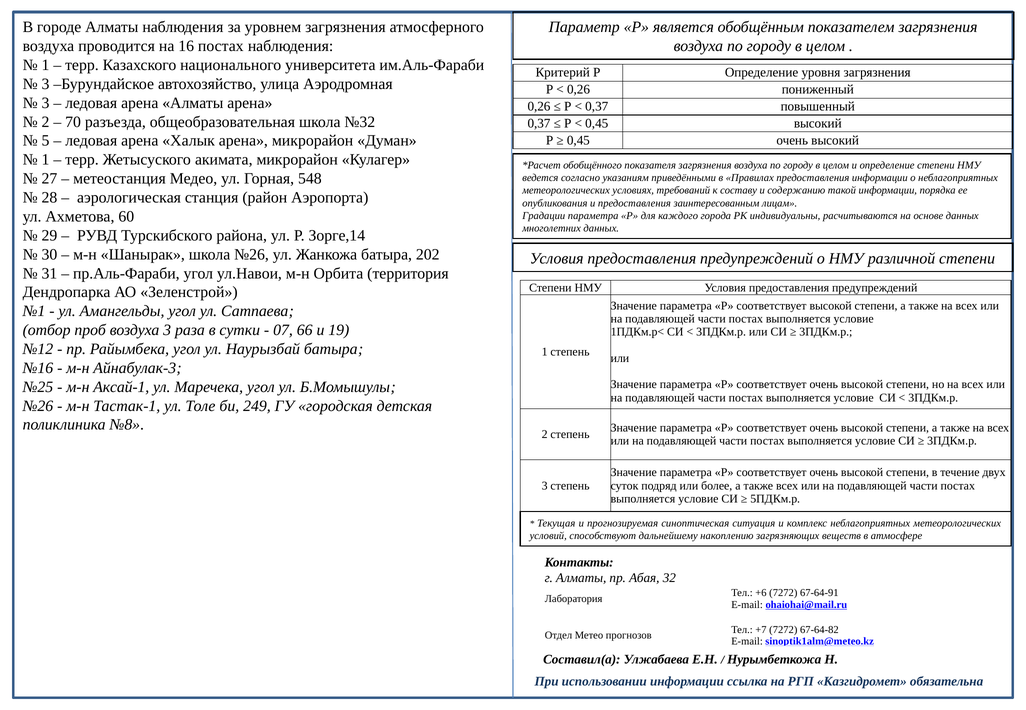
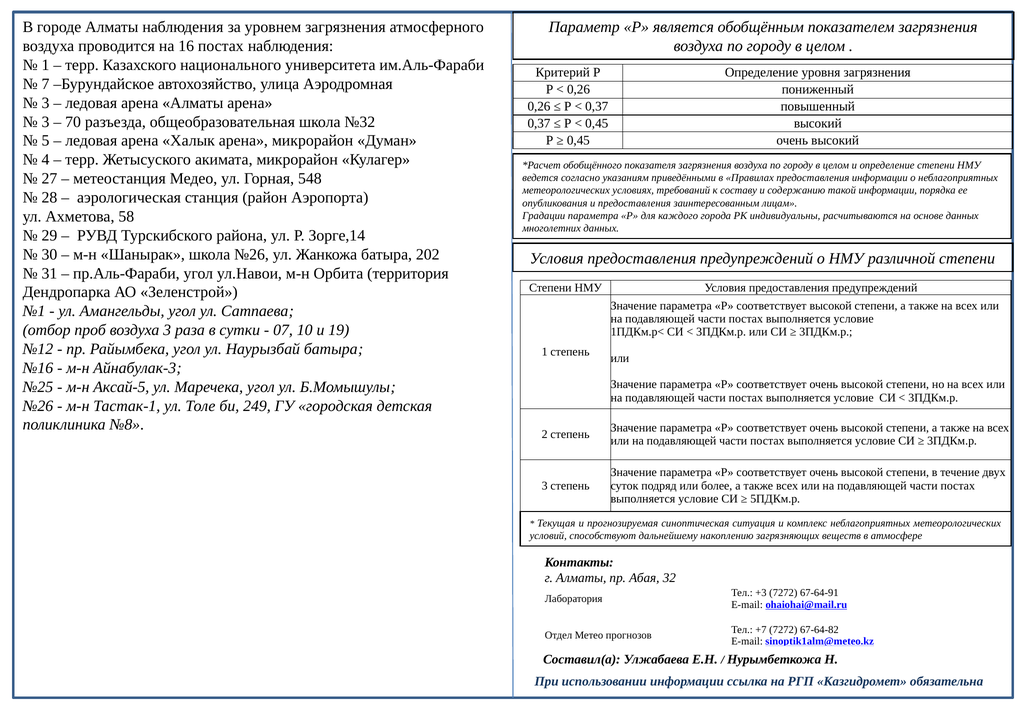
3: 3 -> 7 (46, 84)
2: 2 -> 3 (46, 122)
1: 1 -> 4 (46, 160)
60: 60 -> 58 (126, 217)
66: 66 -> 10 (305, 330)
Аксай-1: Аксай-1 -> Аксай-5 (121, 387)
+6: +6 -> +3 (761, 593)
